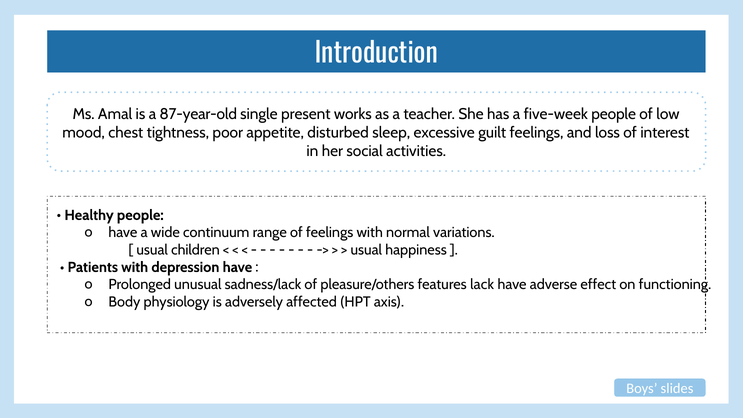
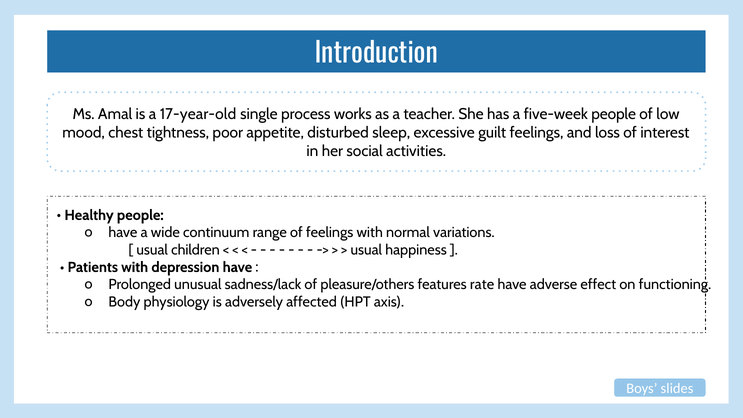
87-year-old: 87-year-old -> 17-year-old (198, 114)
present: present -> process (306, 114)
lack: lack -> rate (482, 285)
